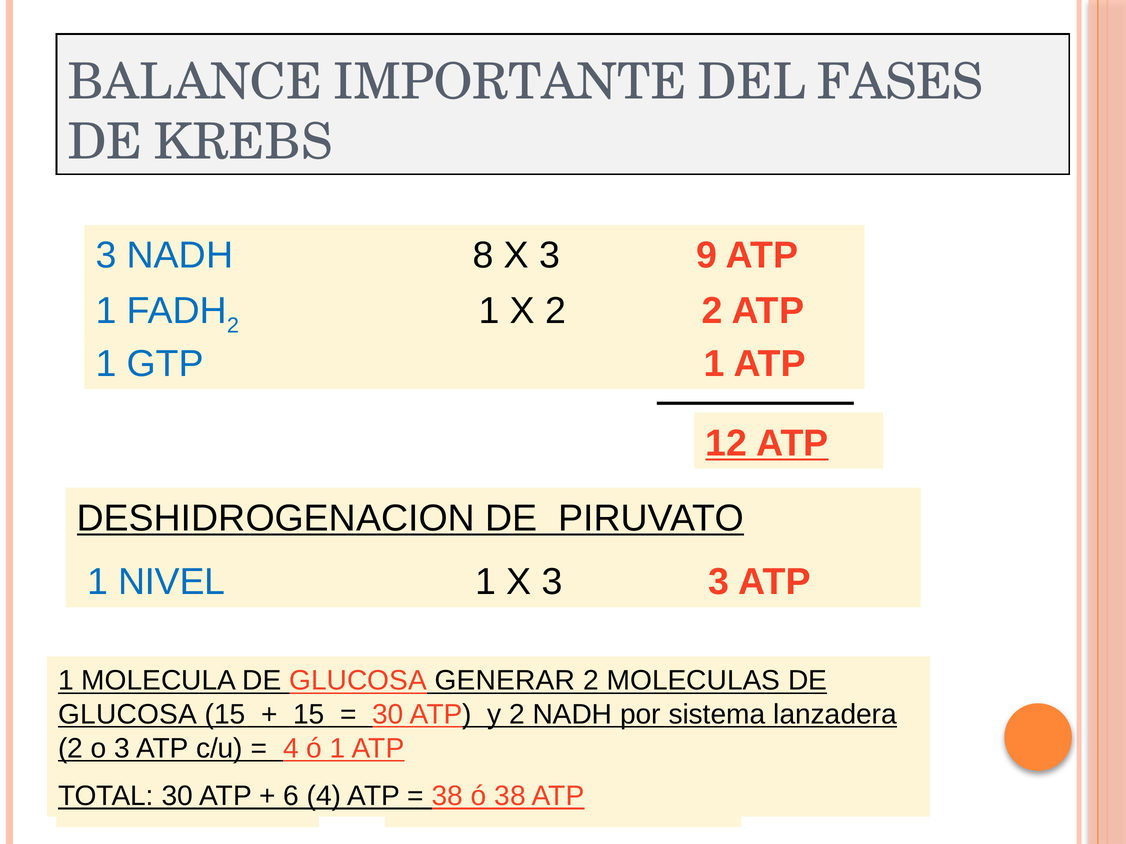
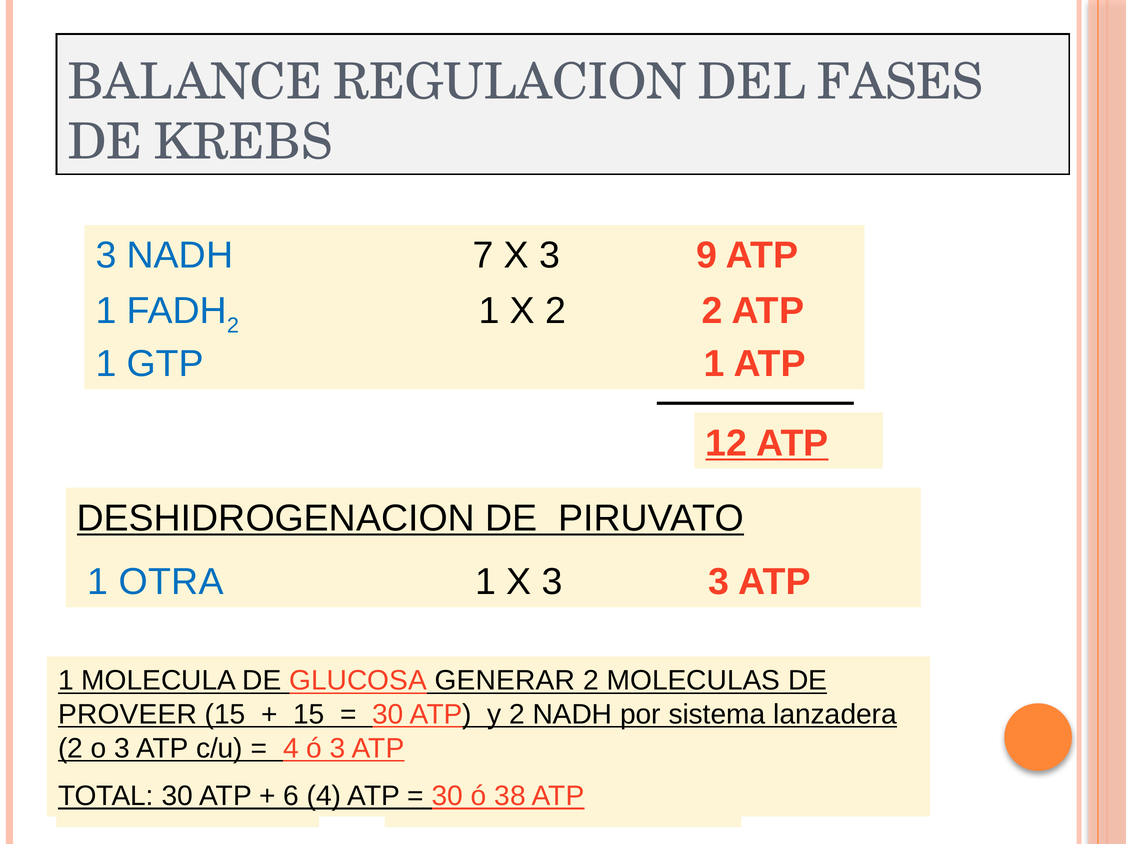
IMPORTANTE: IMPORTANTE -> REGULACION (510, 82)
8: 8 -> 7 (483, 256)
NIVEL: NIVEL -> OTRA (171, 582)
GLUCOSA: GLUCOSA -> PROVEER (127, 715)
ó 1: 1 -> 3 (338, 749)
38: 38 -> 30 (447, 797)
